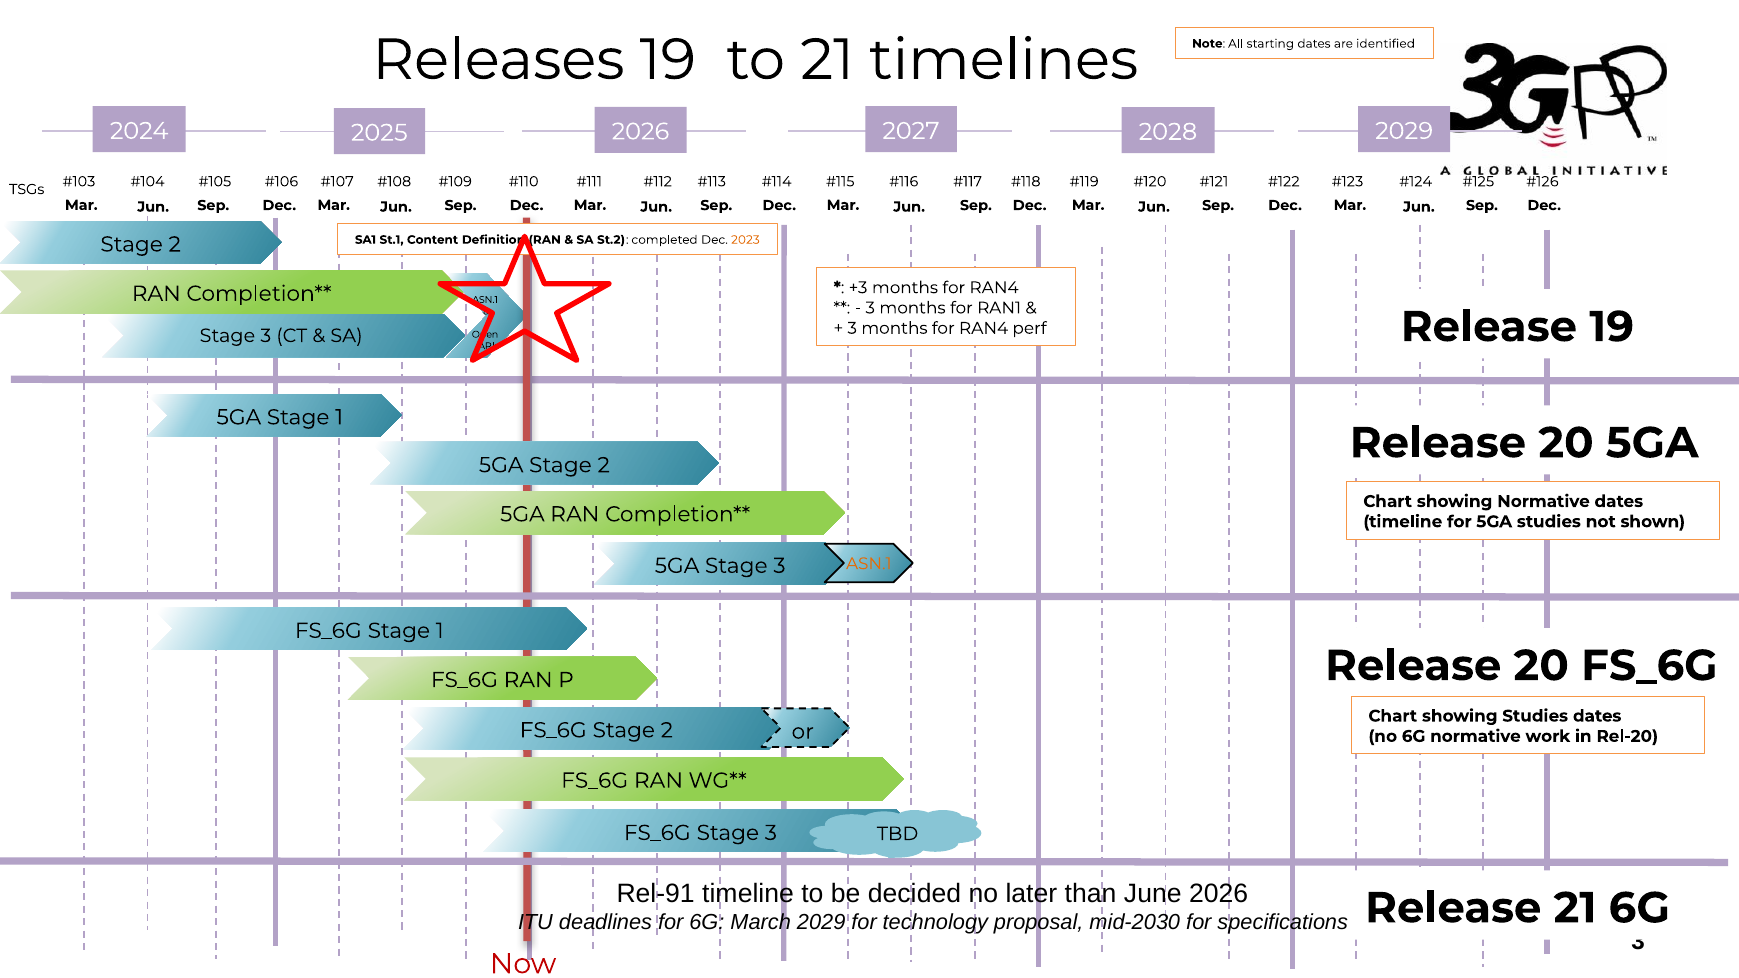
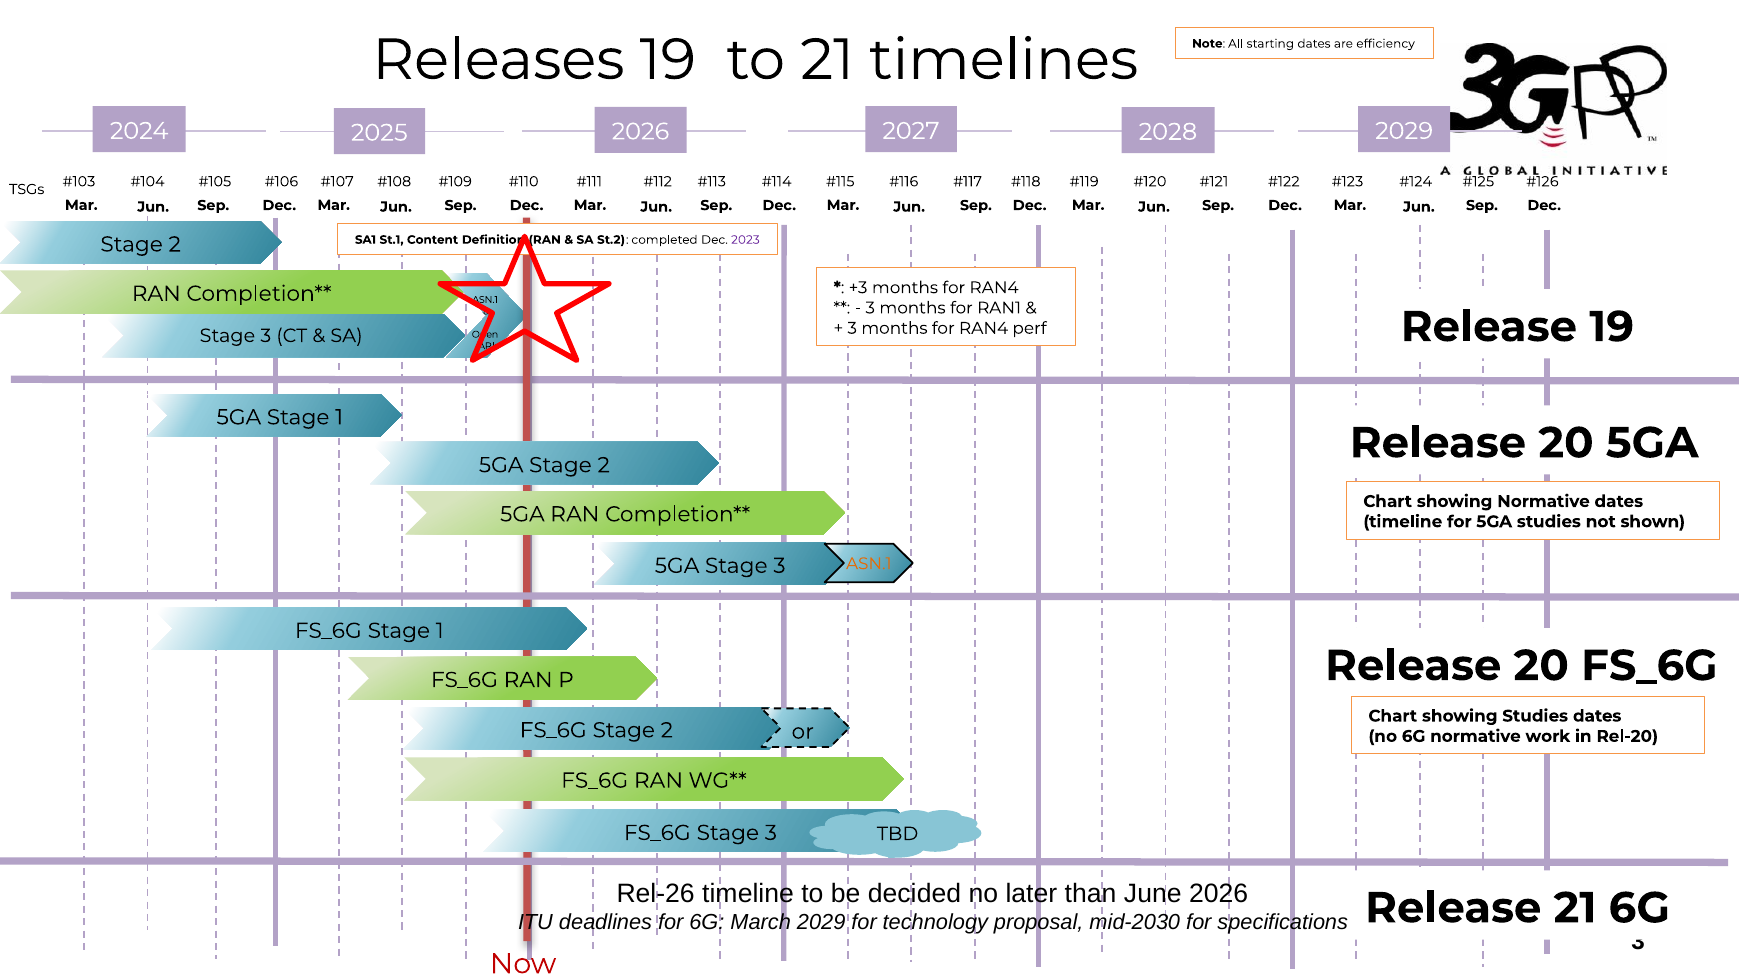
identified: identified -> efficiency (1386, 44)
2023 colour: orange -> purple (745, 240)
Rel-91: Rel-91 -> Rel-26 (656, 894)
